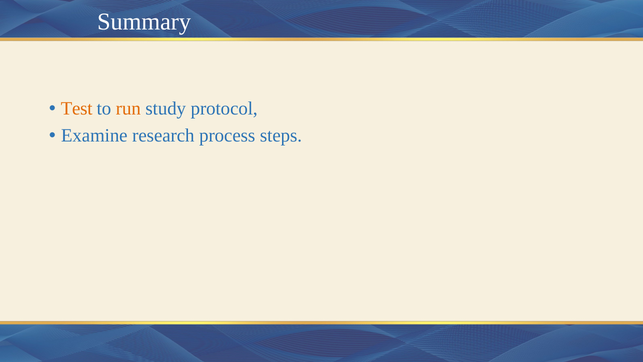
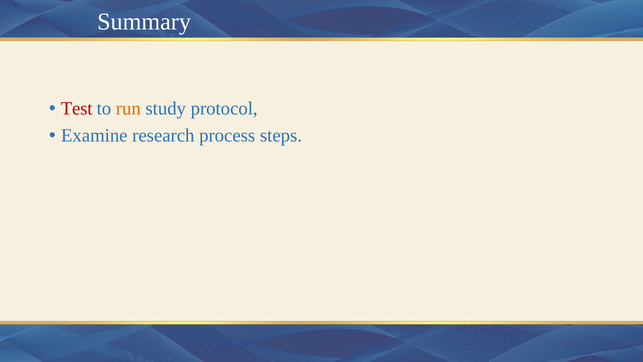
Test colour: orange -> red (77, 109)
